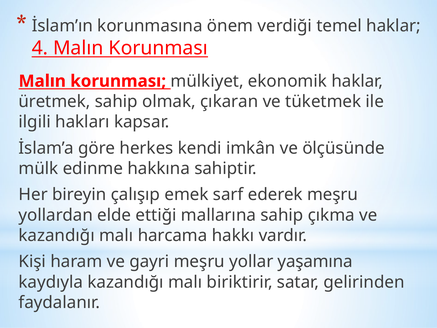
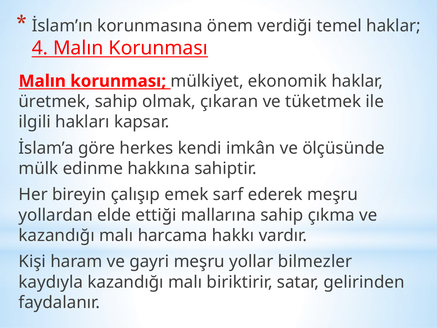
yaşamına: yaşamına -> bilmezler (315, 261)
